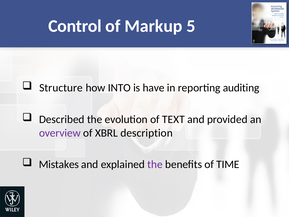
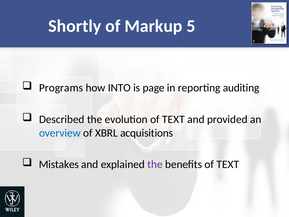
Control: Control -> Shortly (75, 26)
Structure: Structure -> Programs (61, 88)
have: have -> page (154, 88)
overview colour: purple -> blue (60, 133)
description: description -> acquisitions (147, 133)
benefits of TIME: TIME -> TEXT (228, 164)
